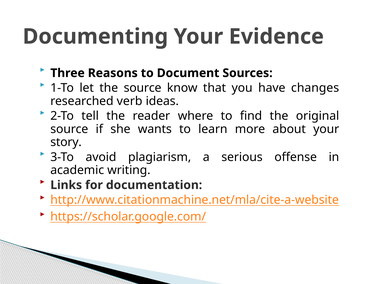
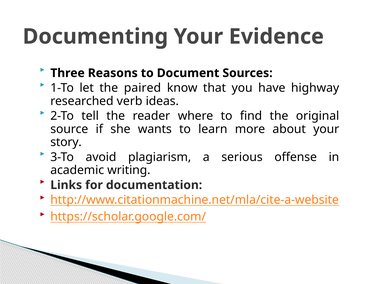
the source: source -> paired (142, 88)
changes: changes -> highway (315, 88)
